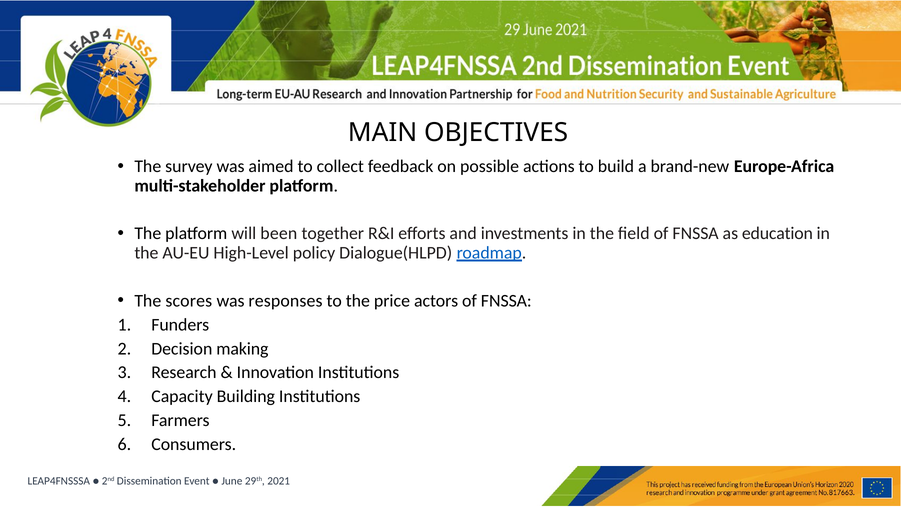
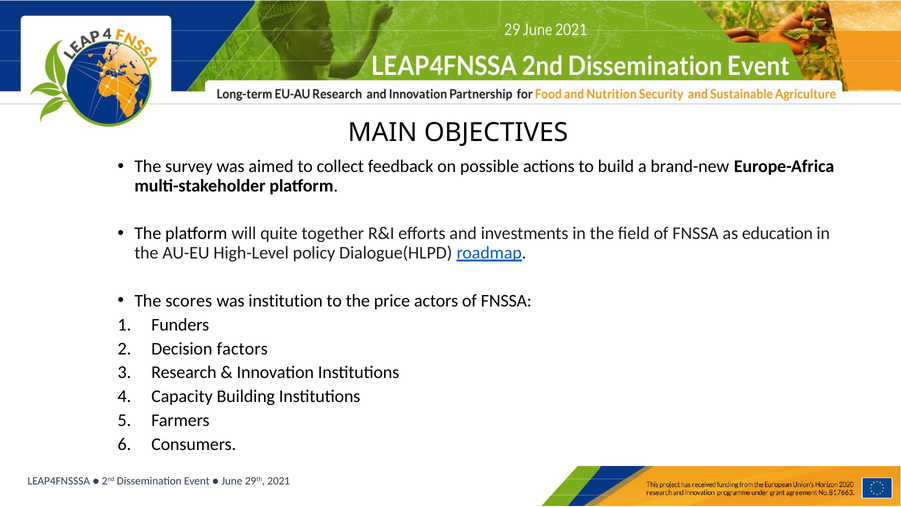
been: been -> quite (279, 233)
responses: responses -> institution (286, 301)
making: making -> factors (242, 348)
